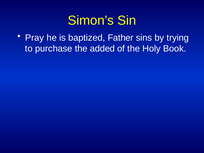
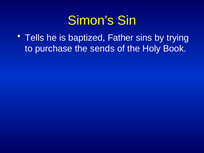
Pray: Pray -> Tells (35, 38)
added: added -> sends (102, 49)
